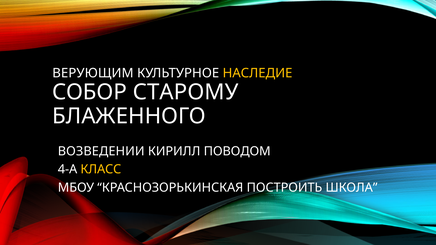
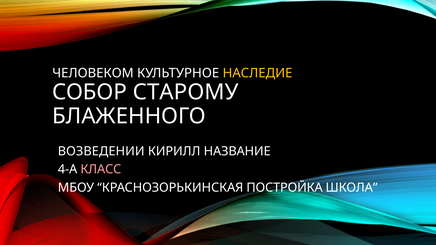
ВЕРУЮЩИМ: ВЕРУЮЩИМ -> ЧЕЛОВЕКОМ (93, 73)
ПОВОДОМ: ПОВОДОМ -> НАЗВАНИЕ (237, 151)
КЛАСС colour: yellow -> pink (101, 170)
ПОСТРОИТЬ: ПОСТРОИТЬ -> ПОСТРОЙКА (285, 188)
